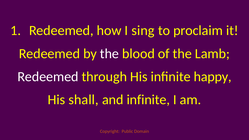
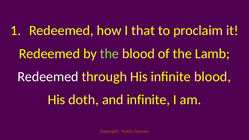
sing: sing -> that (143, 31)
the colour: white -> light green (109, 54)
infinite happy: happy -> blood (213, 77)
shall: shall -> doth (84, 100)
